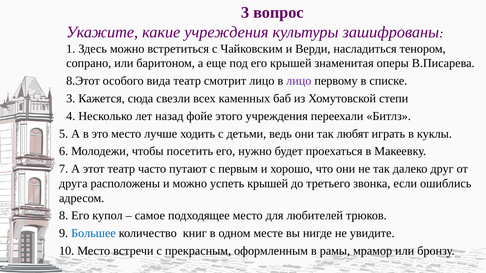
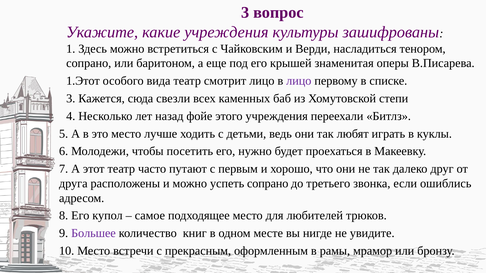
8.Этот: 8.Этот -> 1.Этот (83, 81)
успеть крышей: крышей -> сопрано (268, 184)
Большее colour: blue -> purple (93, 234)
